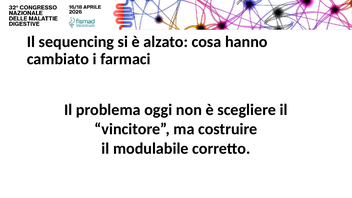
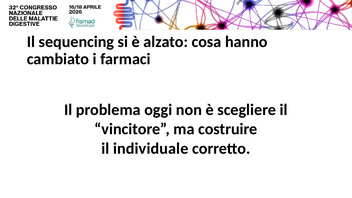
modulabile: modulabile -> individuale (151, 148)
